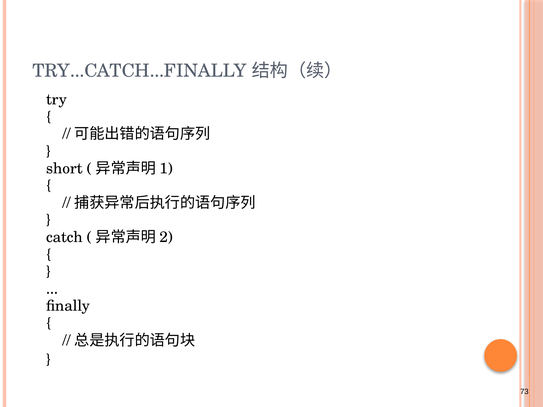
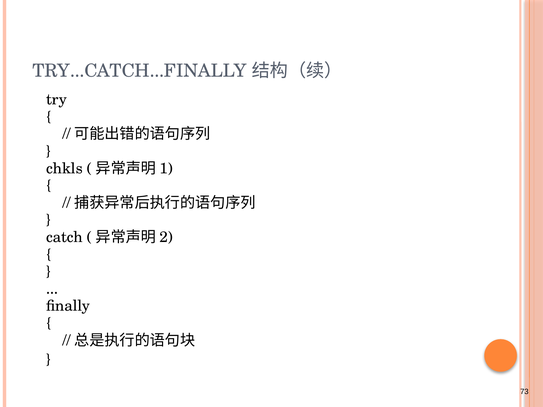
short: short -> chkls (64, 168)
